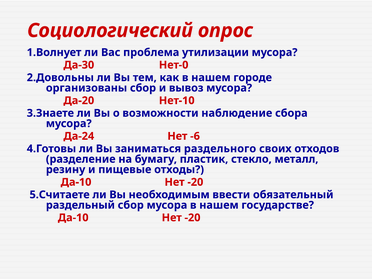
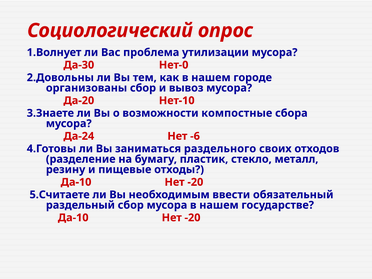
наблюдение: наблюдение -> компостные (237, 113)
